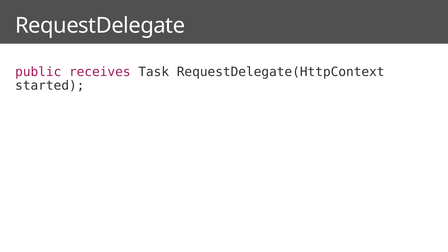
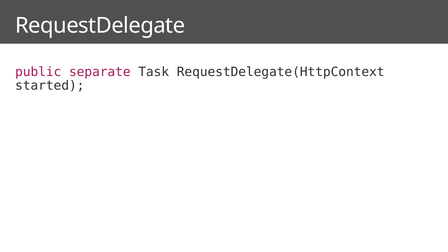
receives: receives -> separate (100, 72)
